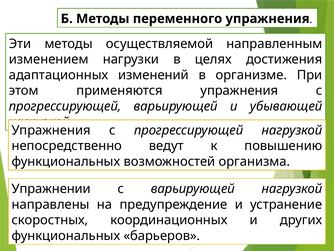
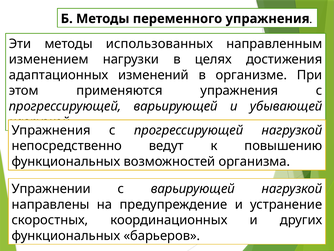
осуществляемой: осуществляемой -> использованных (160, 44)
